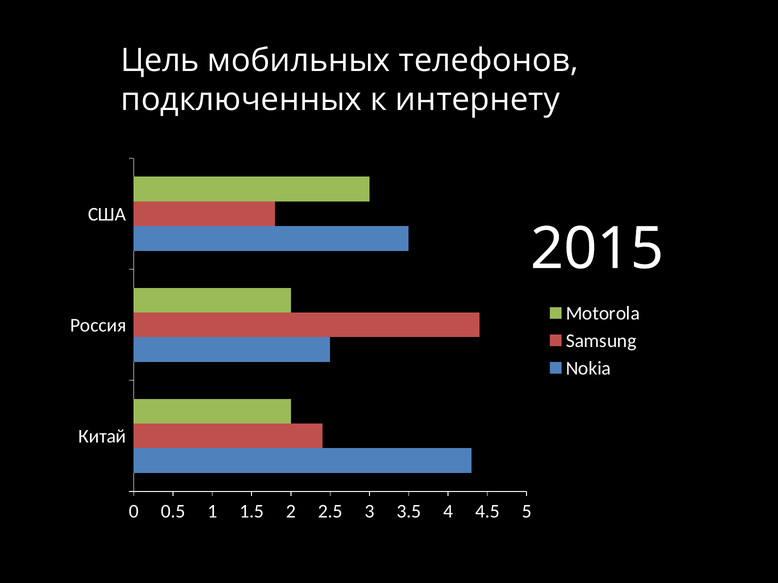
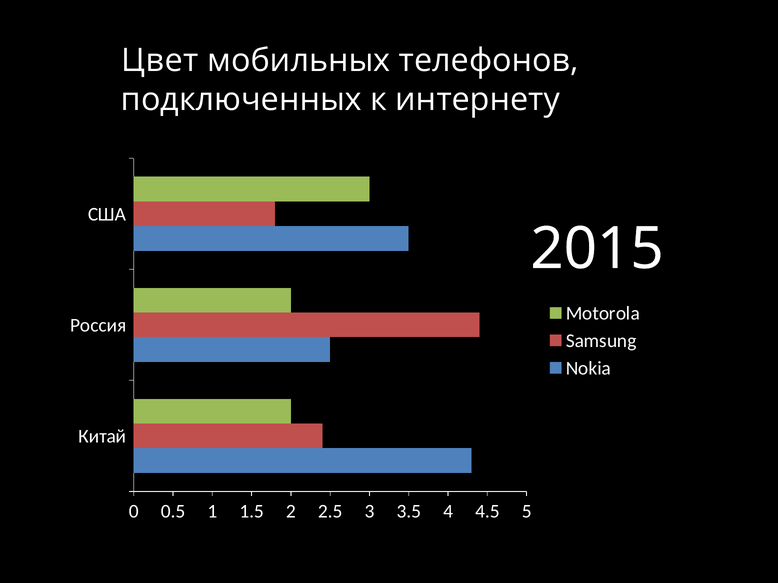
Цель: Цель -> Цвет (160, 61)
